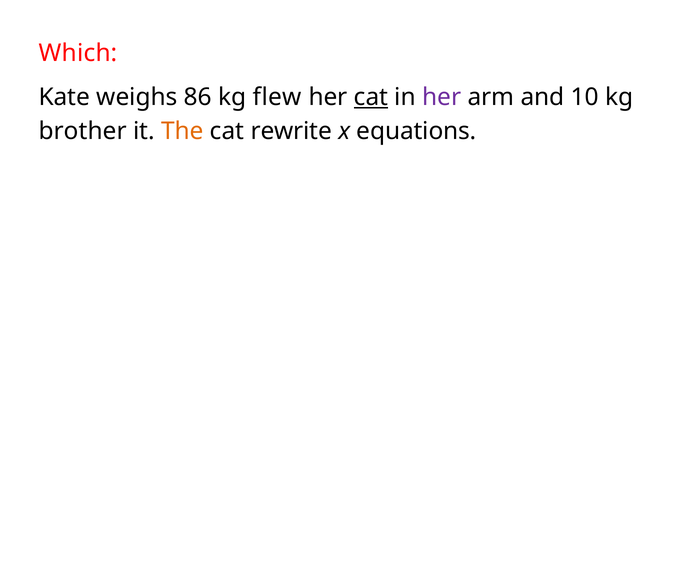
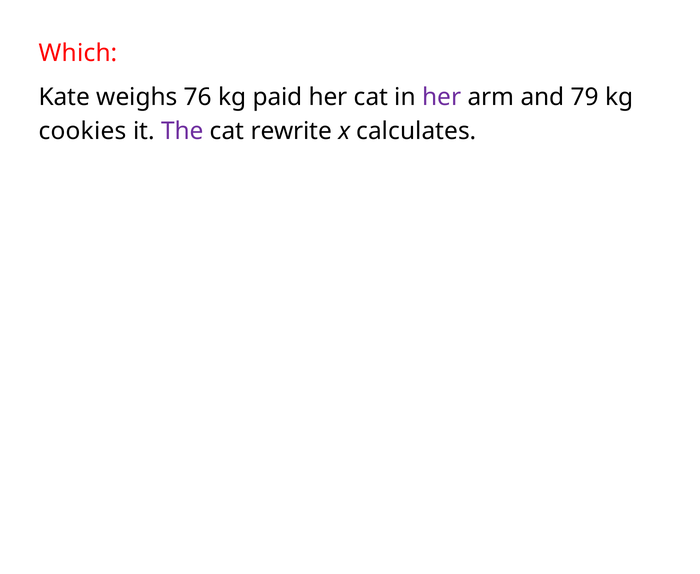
86: 86 -> 76 (198, 97)
flew: flew -> paid (277, 97)
cat underline: present -> none (371, 97)
10: 10 -> 79 (585, 97)
brother: brother -> cookies (83, 131)
The colour: orange -> purple (182, 131)
equations: equations -> calculates (416, 131)
